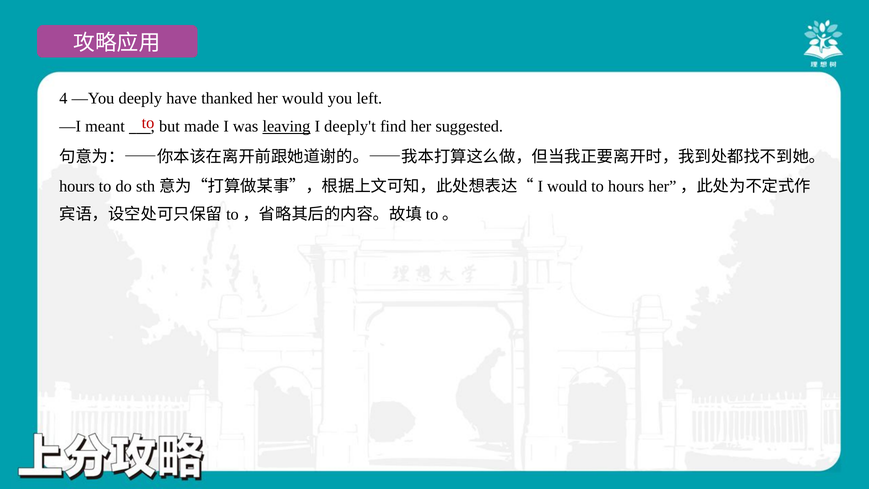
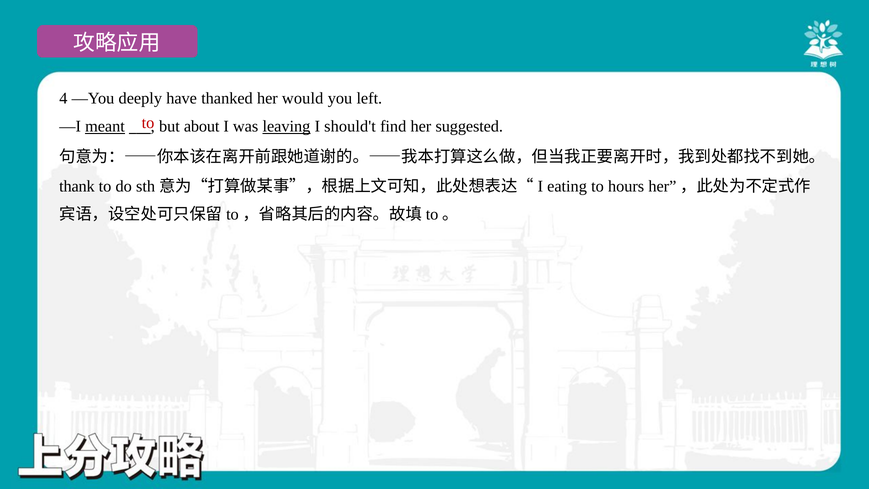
meant underline: none -> present (105, 126)
made: made -> about (202, 126)
deeply't: deeply't -> should't (350, 126)
hours: hours -> thank (77, 186)
would: would -> eating (567, 186)
